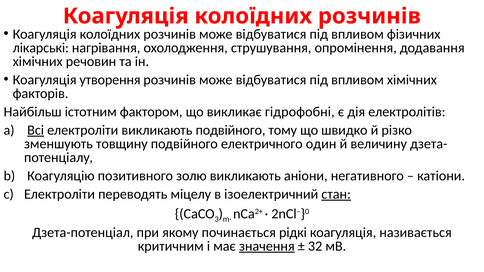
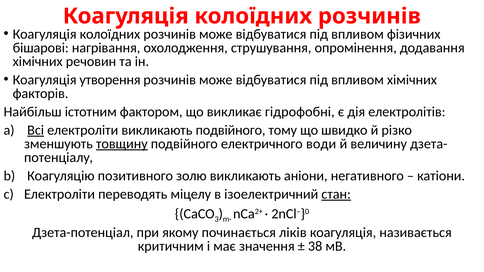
лікарські: лікарські -> бішарові (41, 48)
товщину underline: none -> present (122, 144)
один: один -> води (321, 144)
рідкі: рідкі -> ліків (293, 233)
значення underline: present -> none (267, 246)
32: 32 -> 38 (315, 246)
